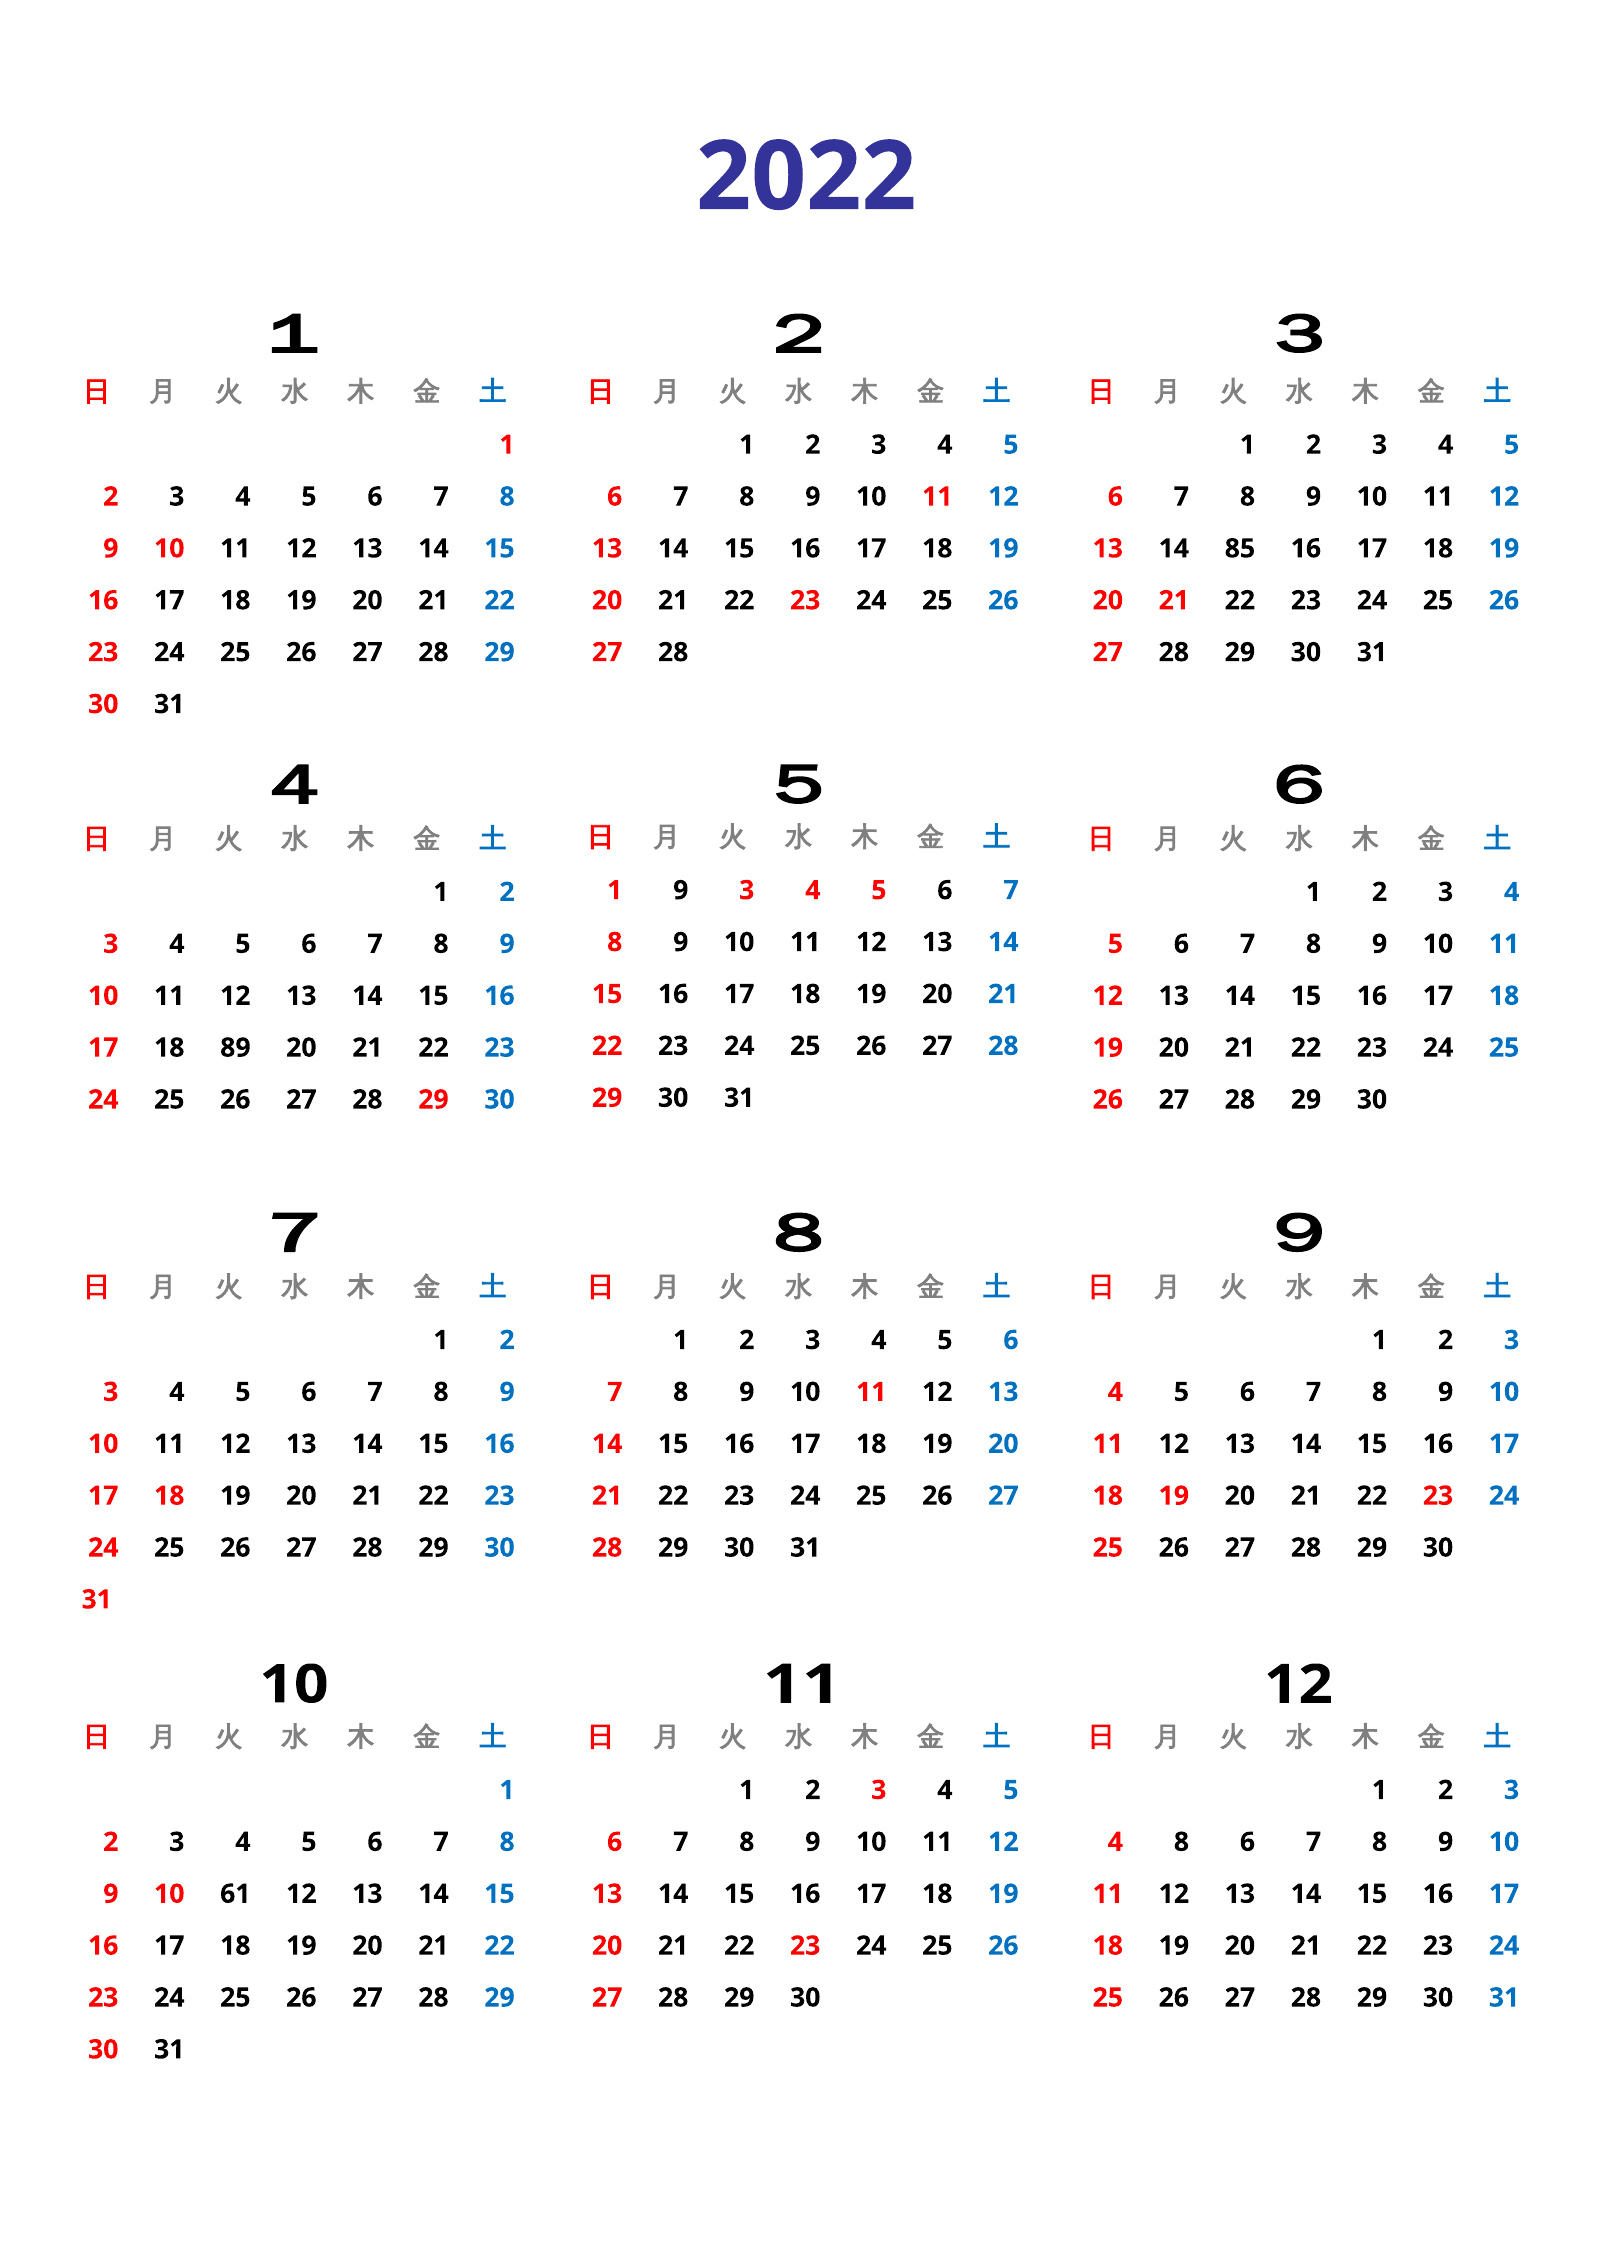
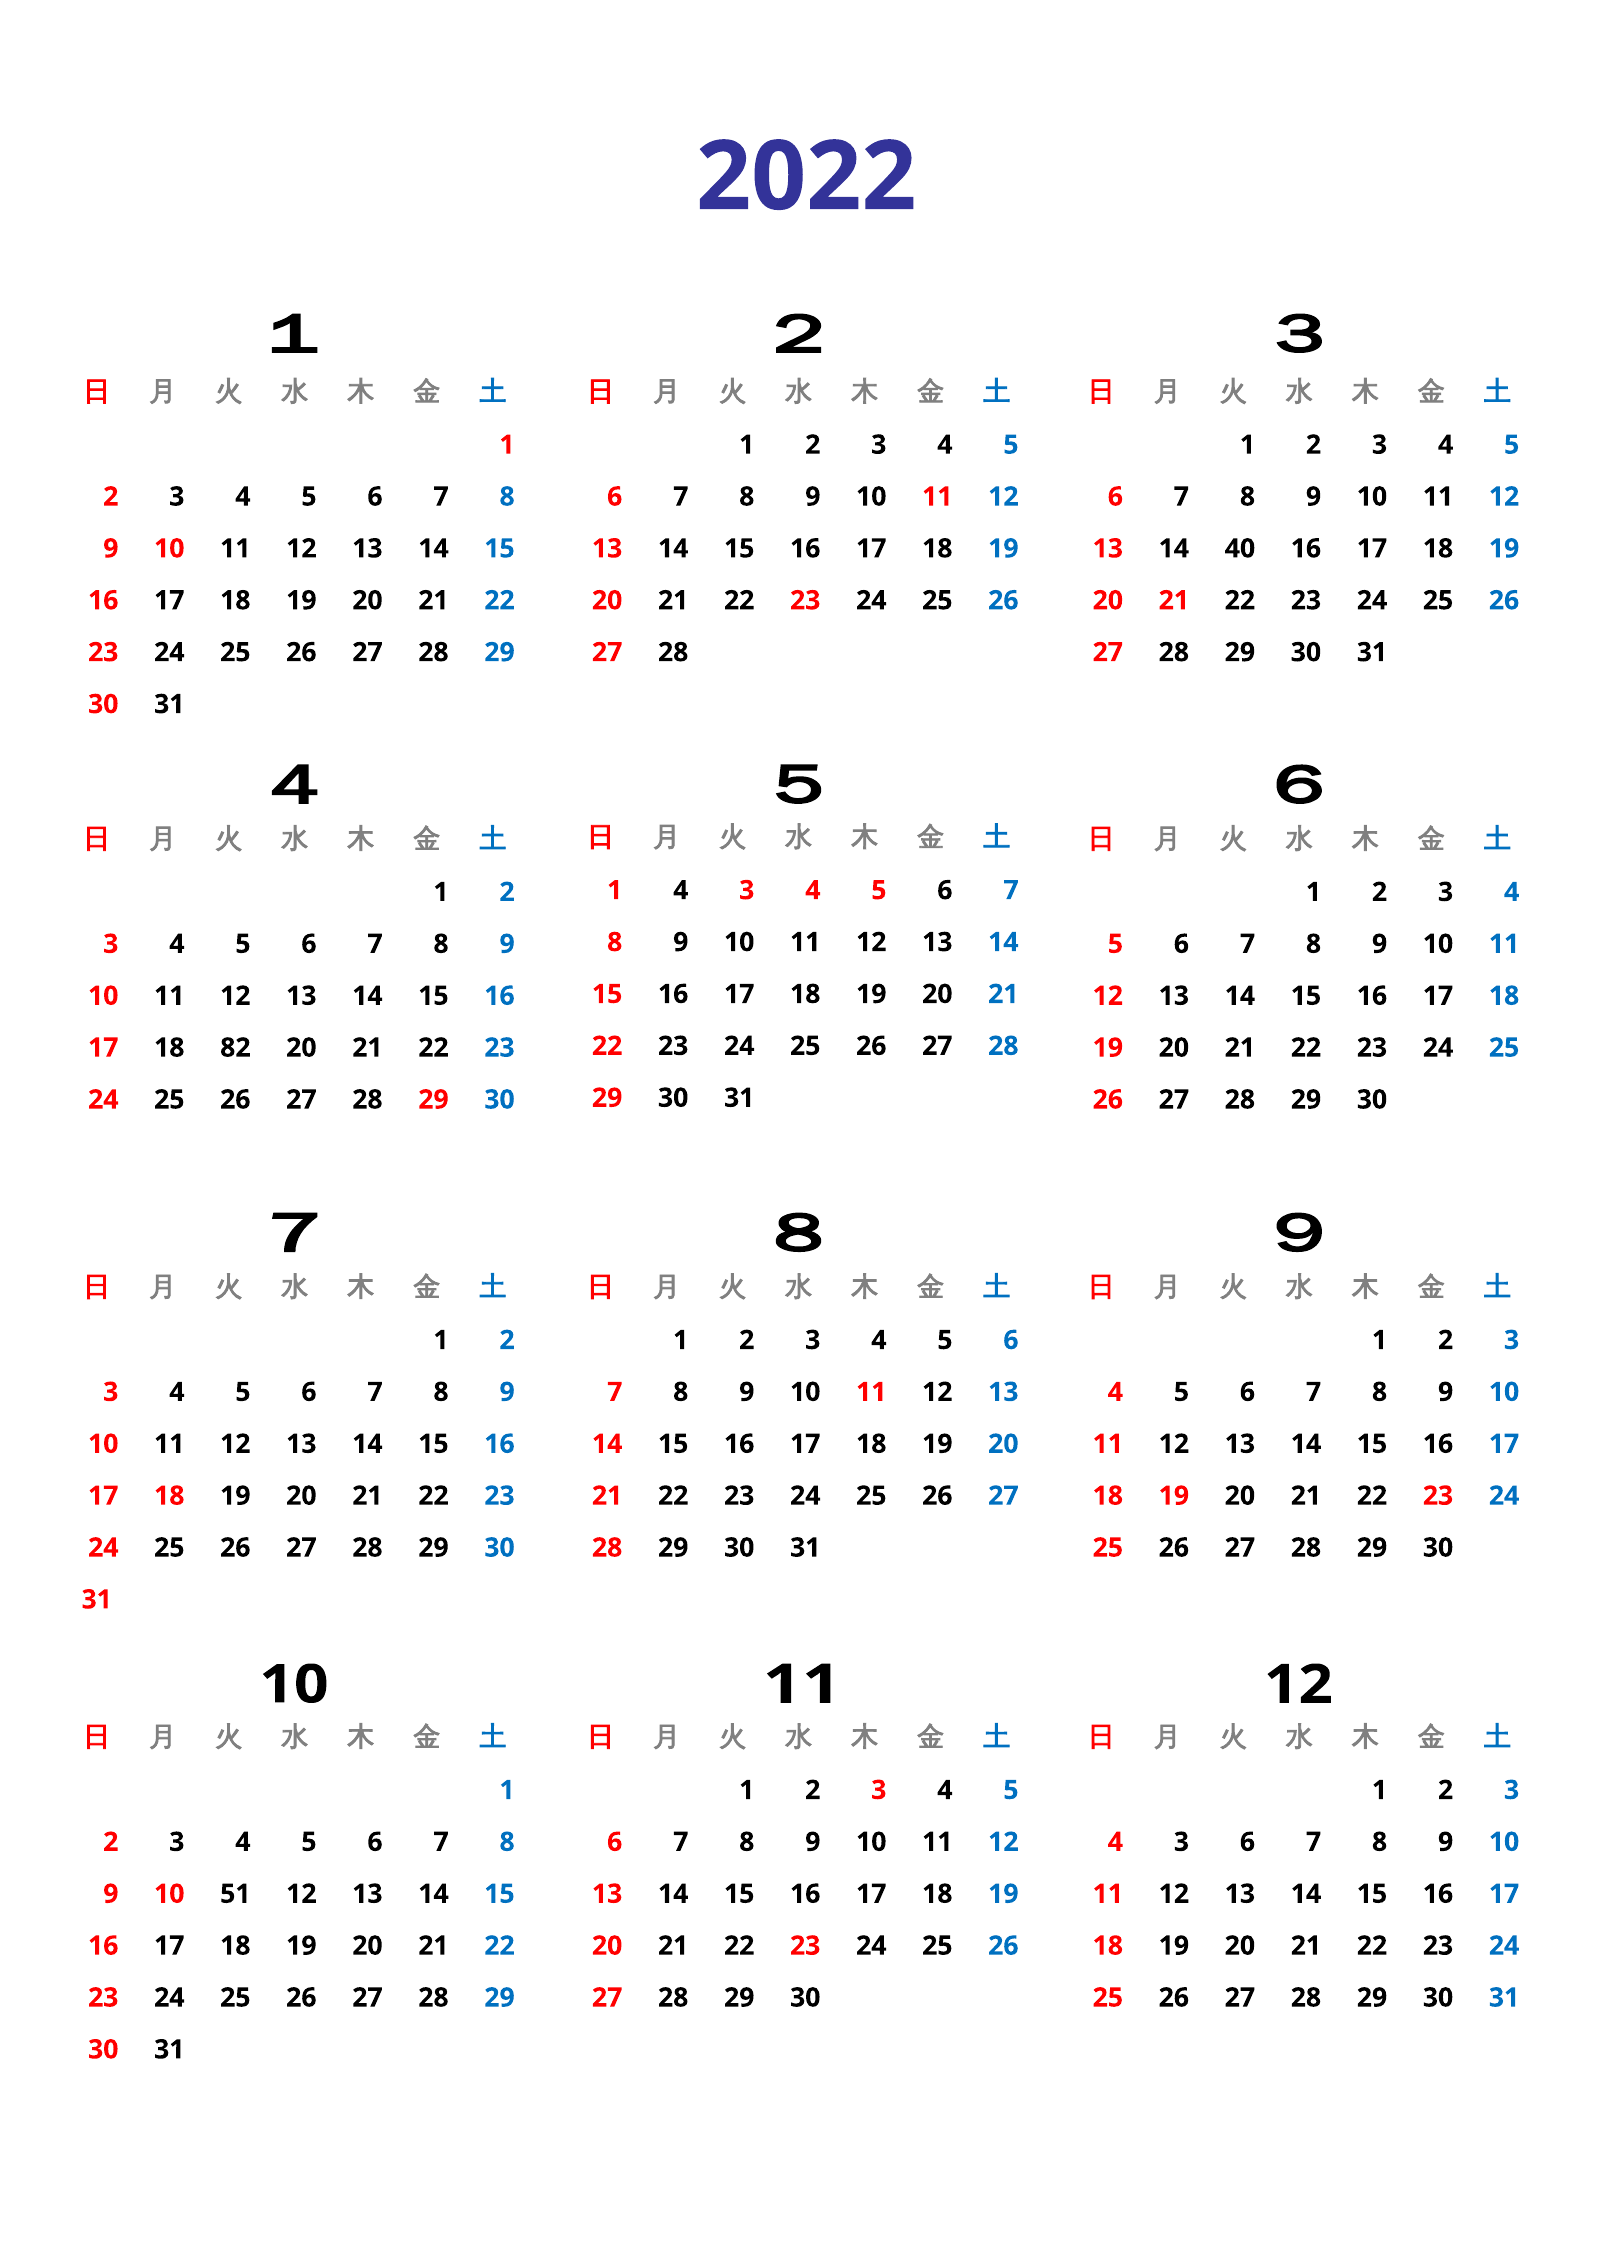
85: 85 -> 40 (1240, 549)
1 9: 9 -> 4 (681, 890)
89: 89 -> 82 (235, 1048)
8: 8 -> 3 (1181, 1842)
61: 61 -> 51 (235, 1894)
